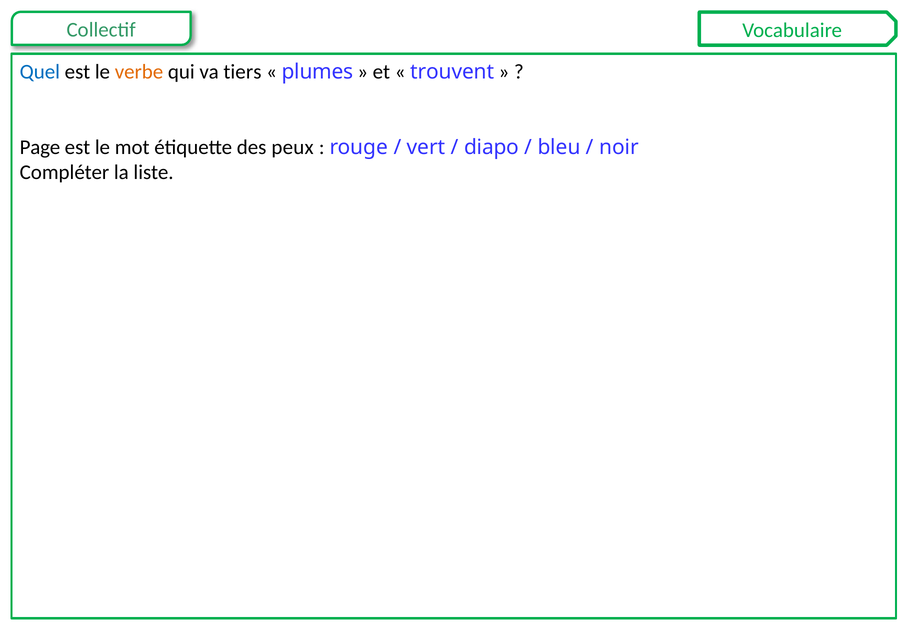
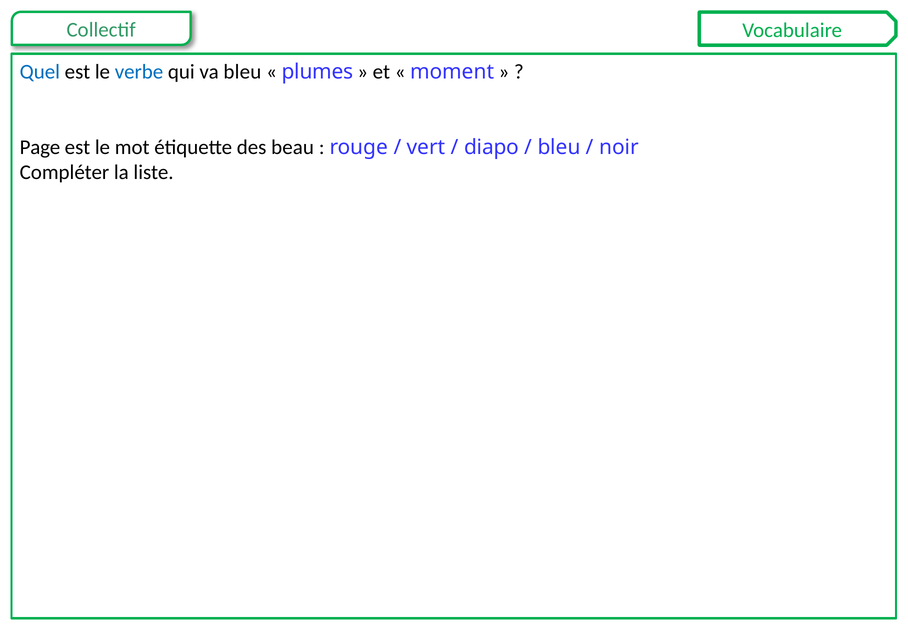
verbe colour: orange -> blue (139, 72)
va tiers: tiers -> bleu (242, 72)
trouvent: trouvent -> moment (452, 72)
peux: peux -> beau (293, 147)
